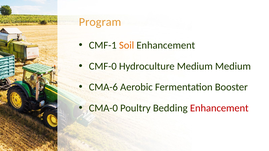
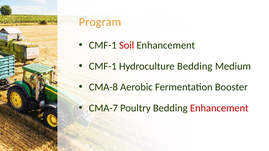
Soil colour: orange -> red (127, 45)
CMF-0: CMF-0 -> CMF-1 (103, 66)
Hydroculture Medium: Medium -> Bedding (195, 66)
CMA-6: CMA-6 -> CMA-8 (103, 87)
CMA-0: CMA-0 -> CMA-7 (103, 108)
